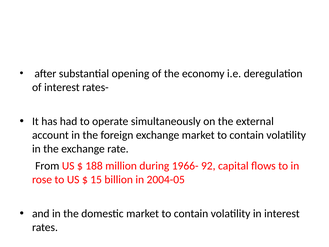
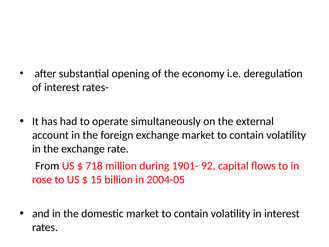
188: 188 -> 718 (94, 166)
1966-: 1966- -> 1901- (185, 166)
